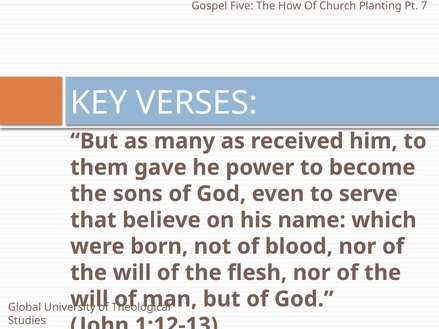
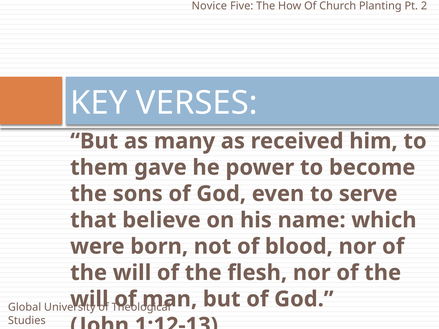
Gospel: Gospel -> Novice (209, 6)
7: 7 -> 2 (424, 6)
